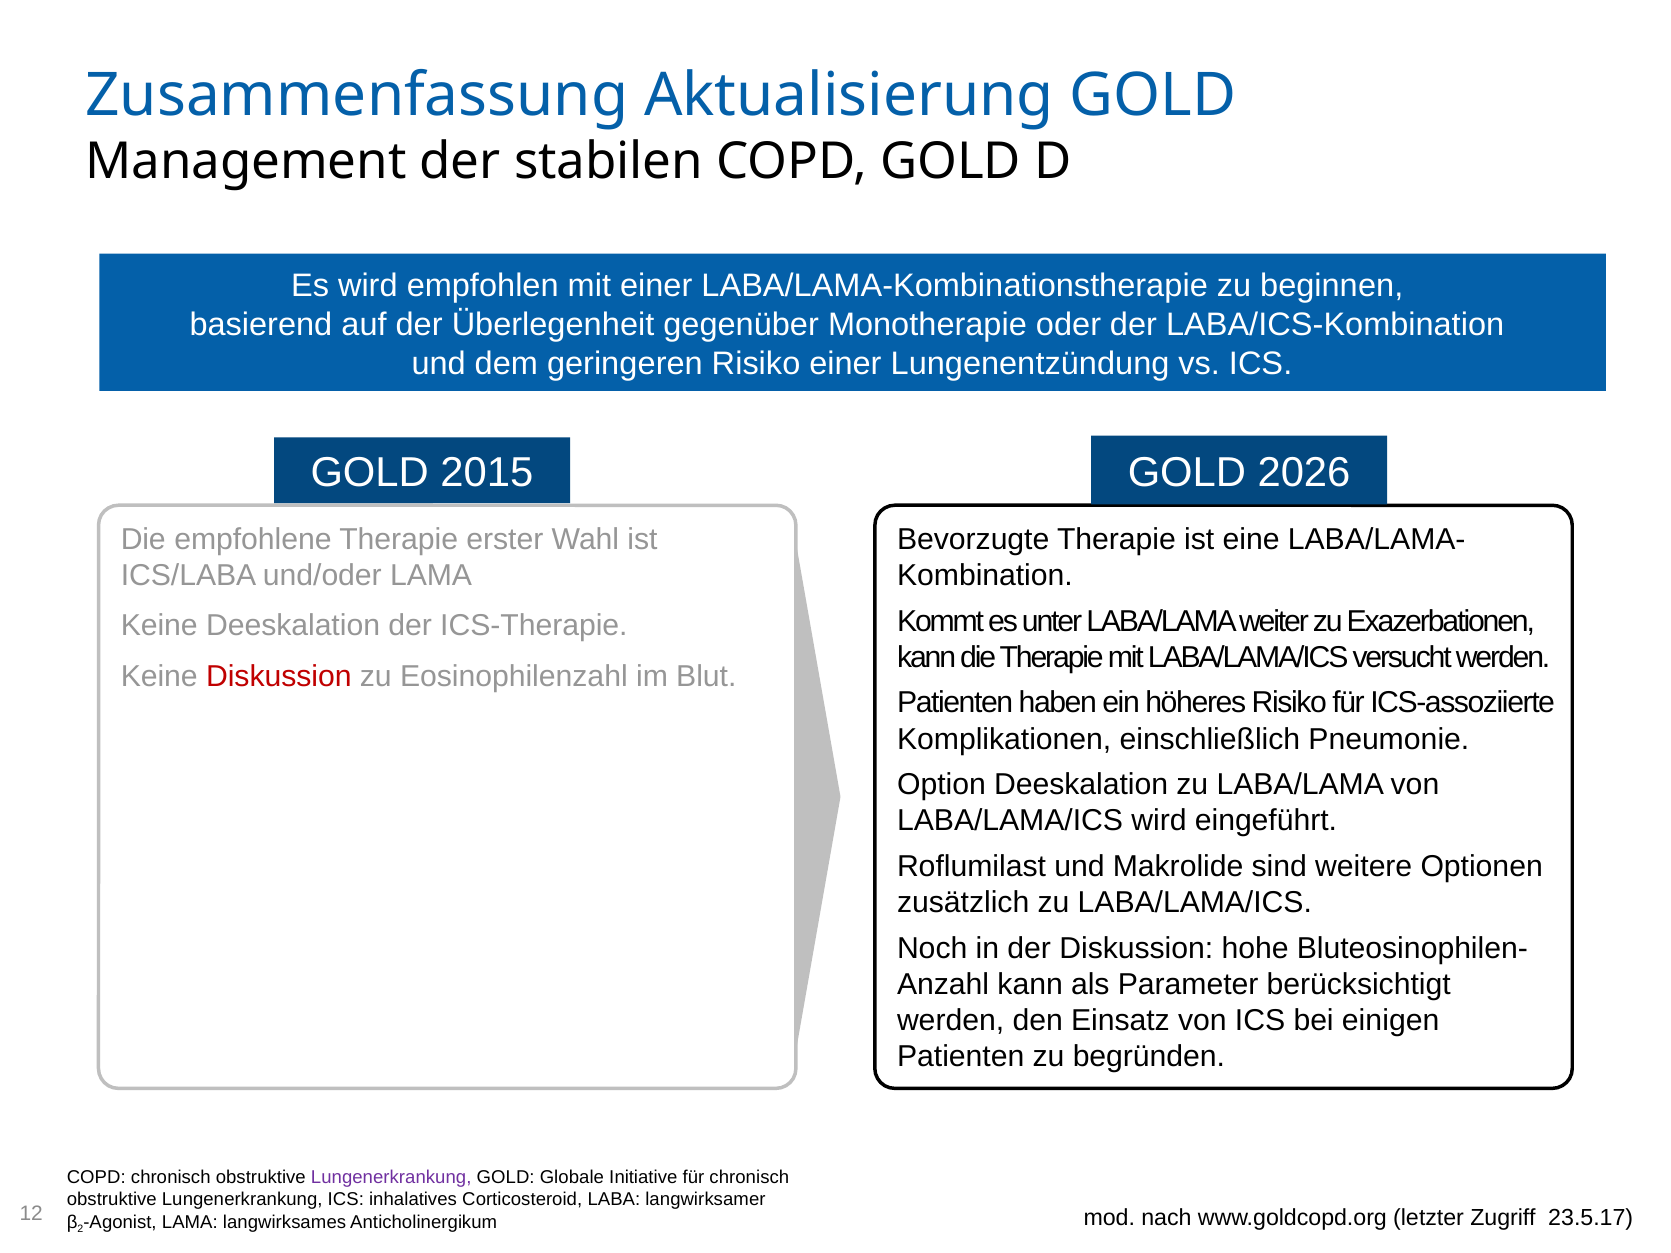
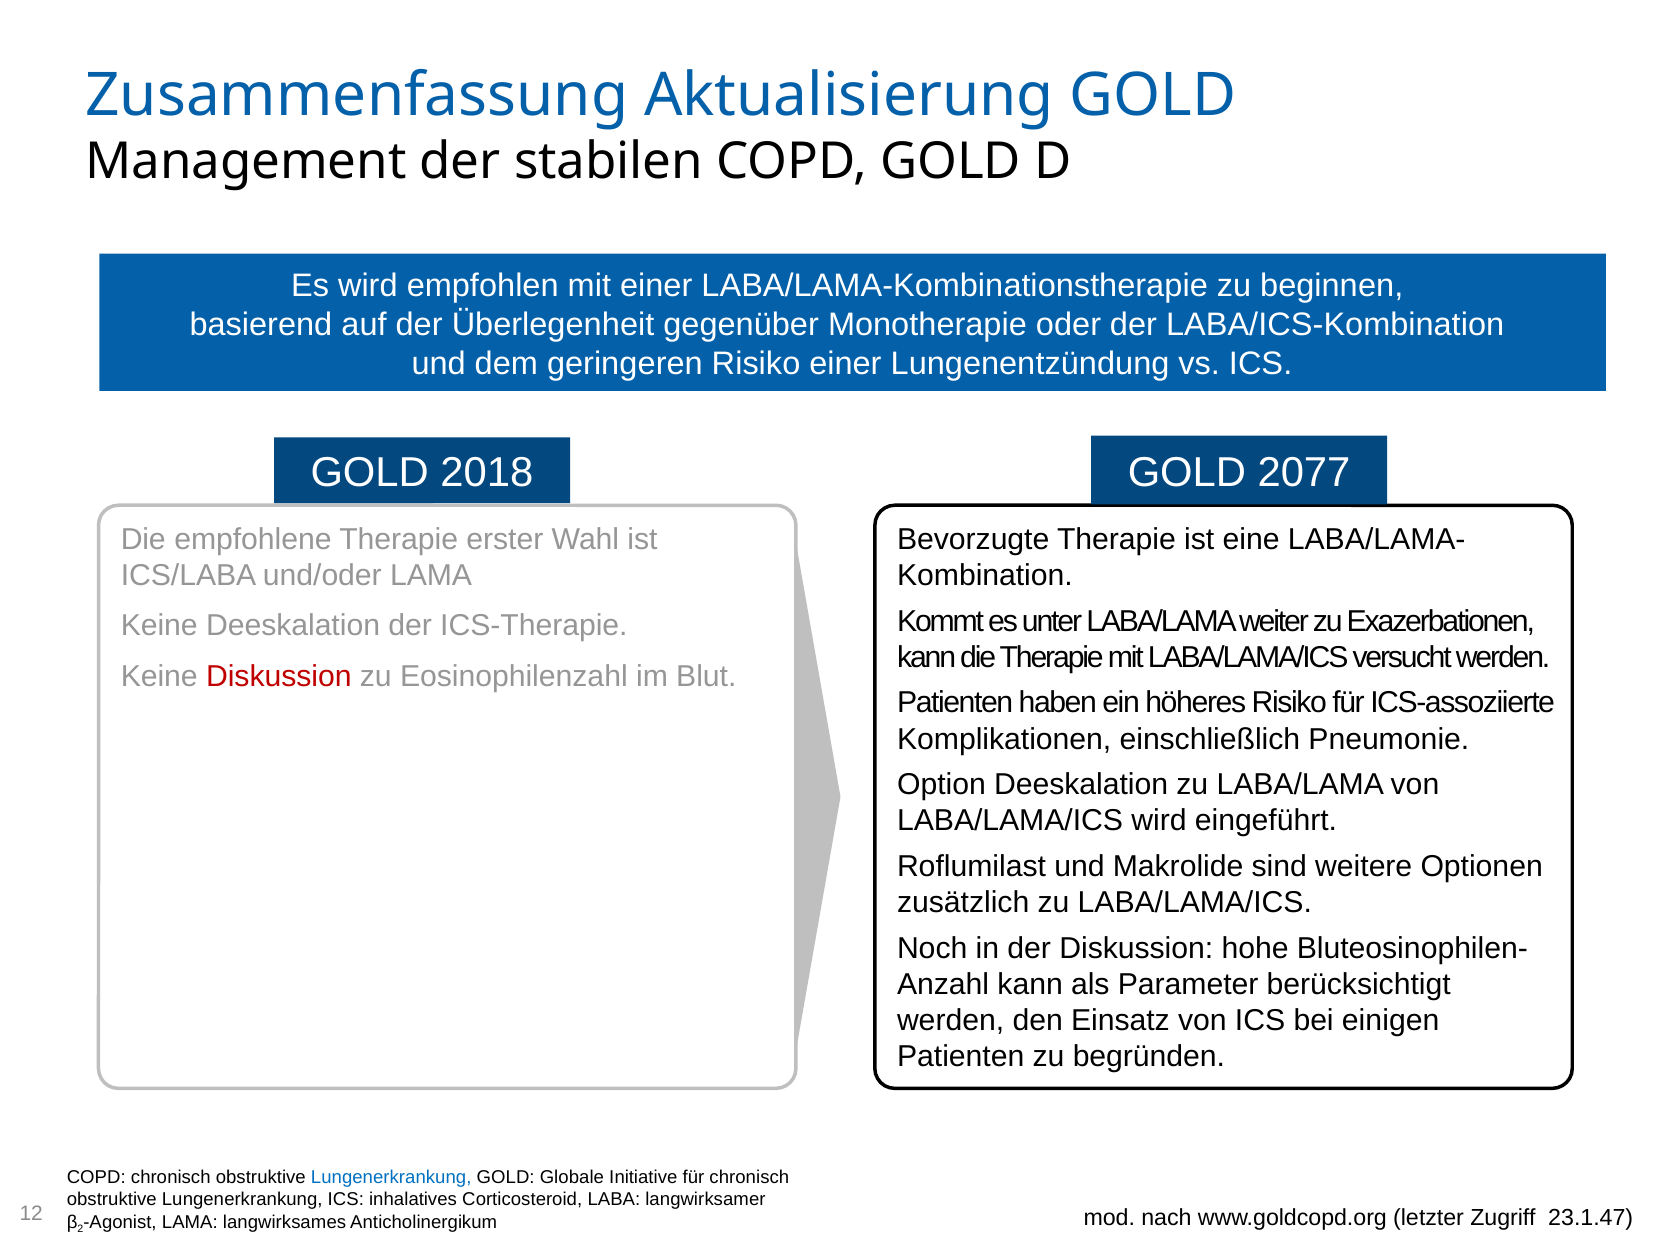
2026: 2026 -> 2077 (1304, 473)
2015: 2015 -> 2018 (487, 473)
Lungenerkrankung colour: purple -> blue (391, 1178)
23.5.17: 23.5.17 -> 23.1.47 (1591, 1218)
